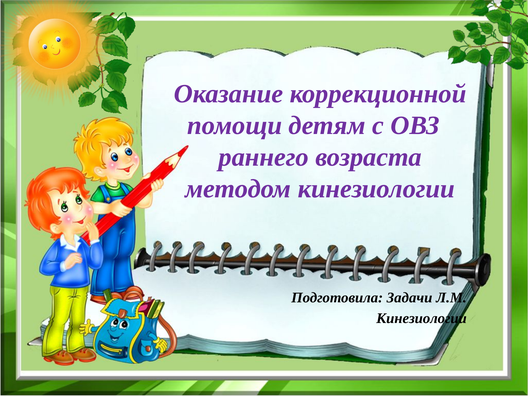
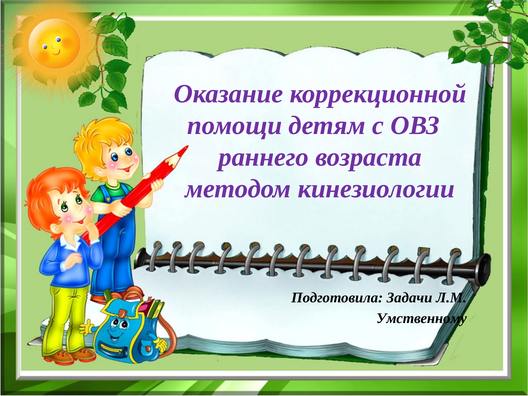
Кинезиологии: Кинезиологии -> Умственному (422, 318)
